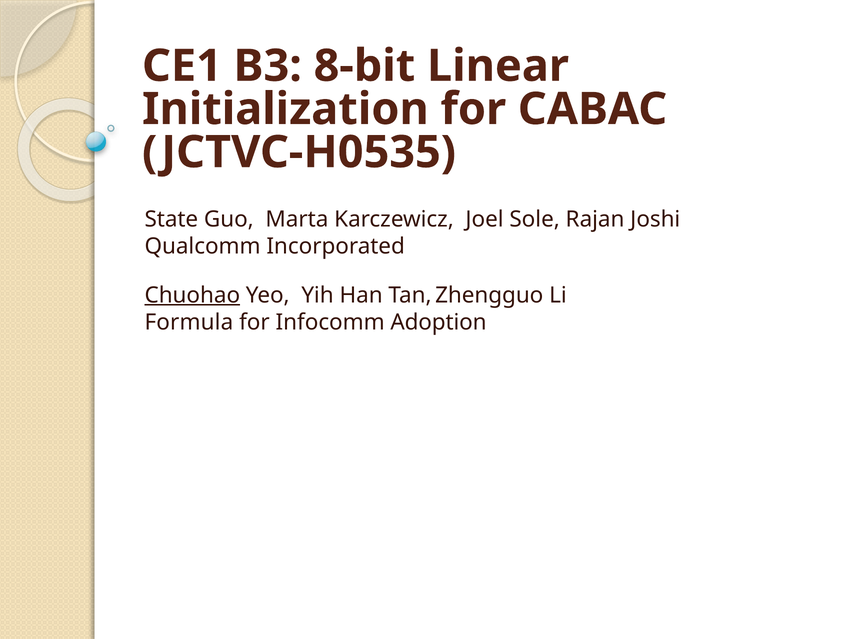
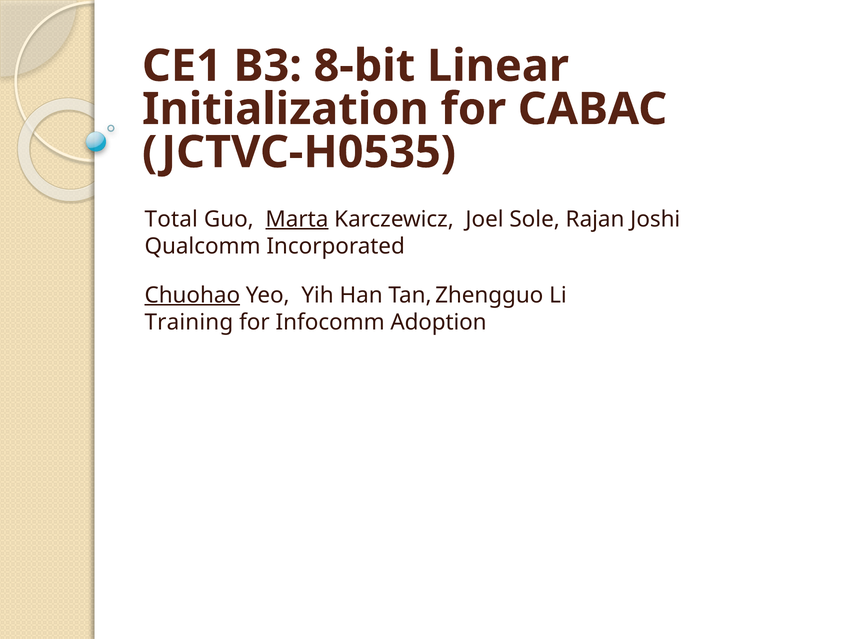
State: State -> Total (171, 219)
Marta underline: none -> present (297, 219)
Formula: Formula -> Training (189, 323)
